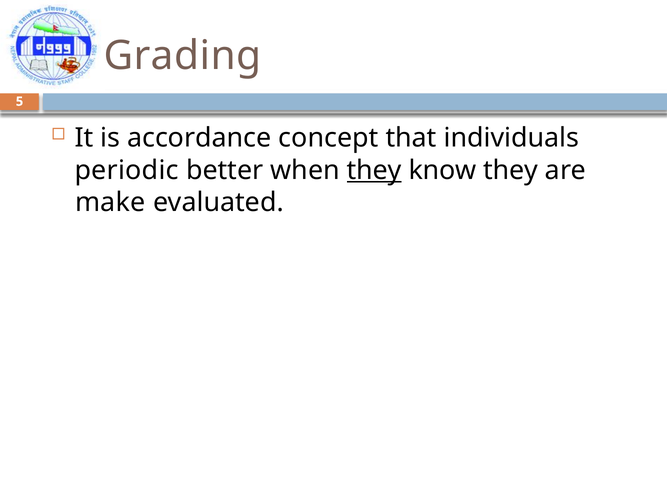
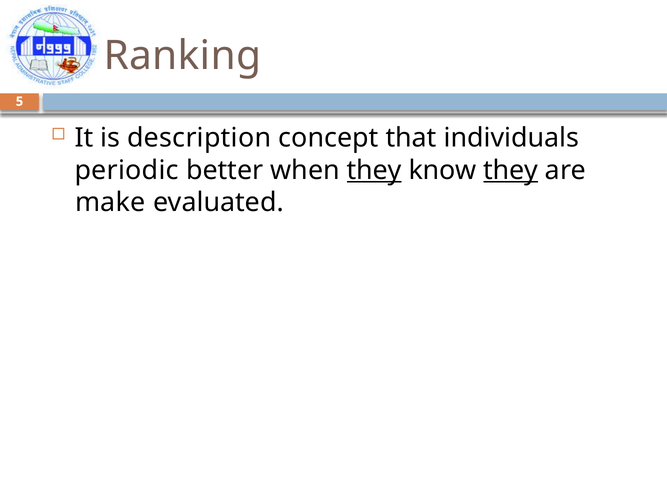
Grading: Grading -> Ranking (183, 56)
accordance: accordance -> description (199, 138)
they underline: none -> present (511, 170)
